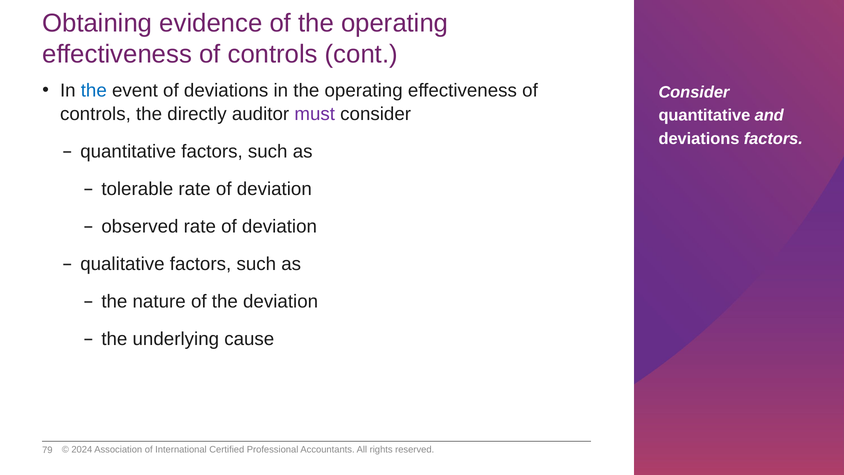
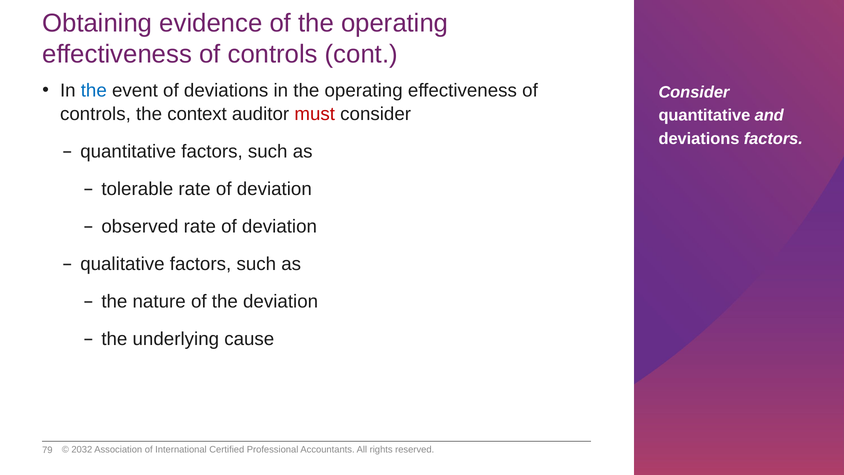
directly: directly -> context (197, 114)
must colour: purple -> red (315, 114)
2024: 2024 -> 2032 (82, 450)
